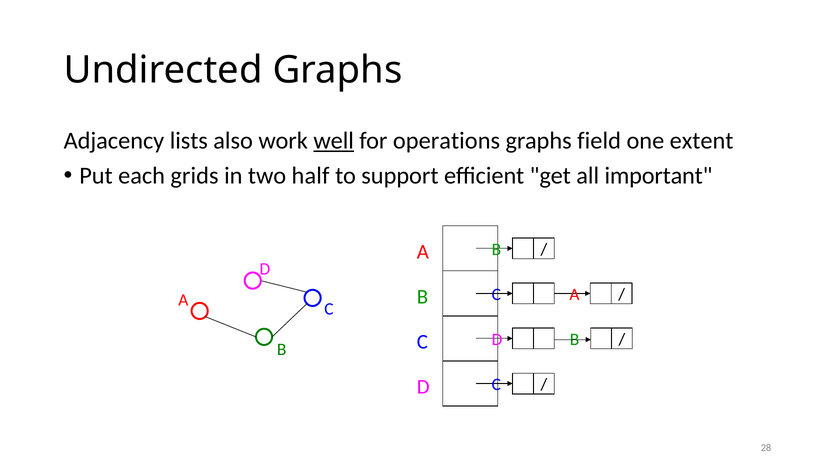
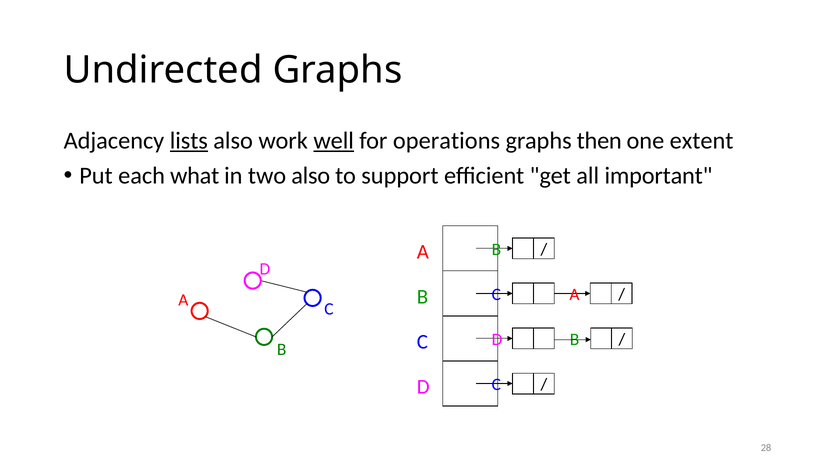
lists underline: none -> present (189, 141)
field: field -> then (599, 141)
grids: grids -> what (195, 176)
two half: half -> also (311, 176)
